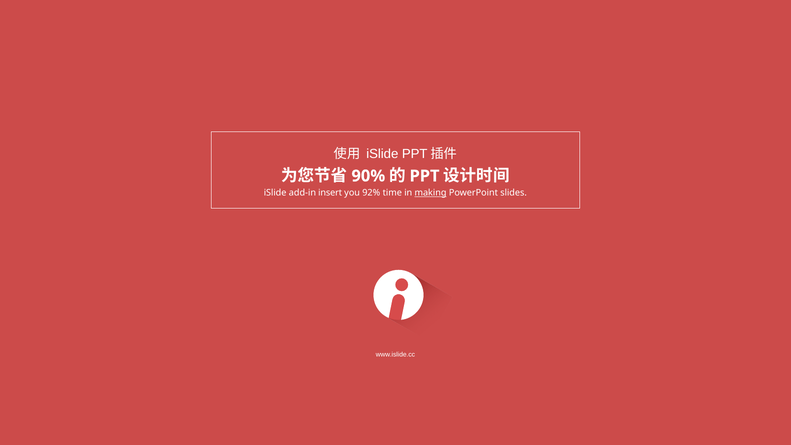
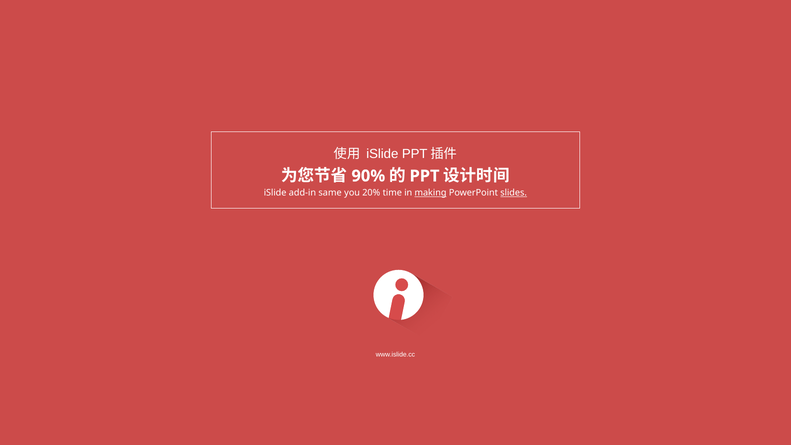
insert: insert -> same (330, 193)
92%: 92% -> 20% (371, 193)
slides underline: none -> present (514, 193)
